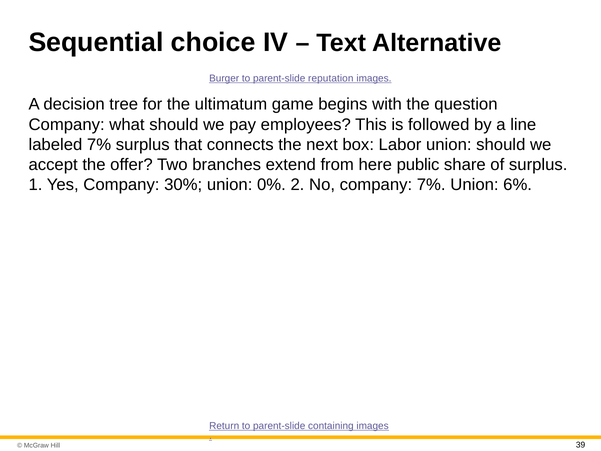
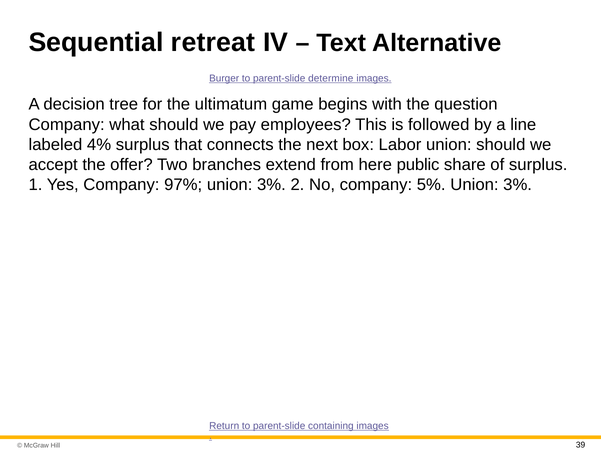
choice: choice -> retreat (213, 42)
reputation: reputation -> determine (331, 78)
labeled 7%: 7% -> 4% (99, 145)
30%: 30% -> 97% (183, 185)
0%: 0% -> 3% (271, 185)
company 7%: 7% -> 5% (431, 185)
6%: 6% -> 3% (518, 185)
